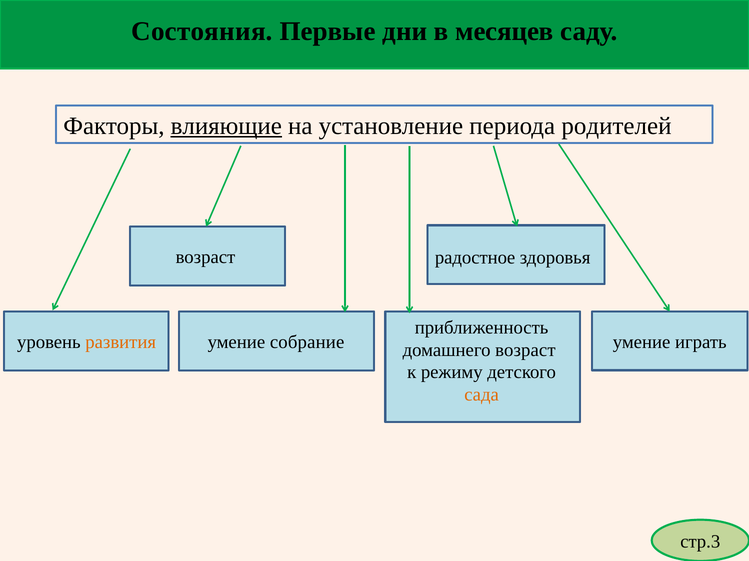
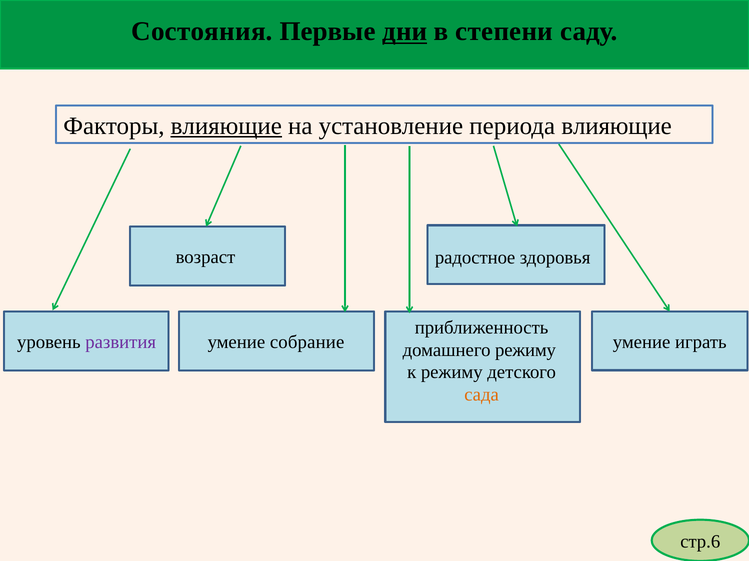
дни underline: none -> present (405, 32)
месяцев: месяцев -> степени (504, 32)
периода родителей: родителей -> влияющие (617, 126)
развития colour: orange -> purple (121, 342)
домашнего возраст: возраст -> режиму (526, 350)
стр.3: стр.3 -> стр.6 (700, 542)
